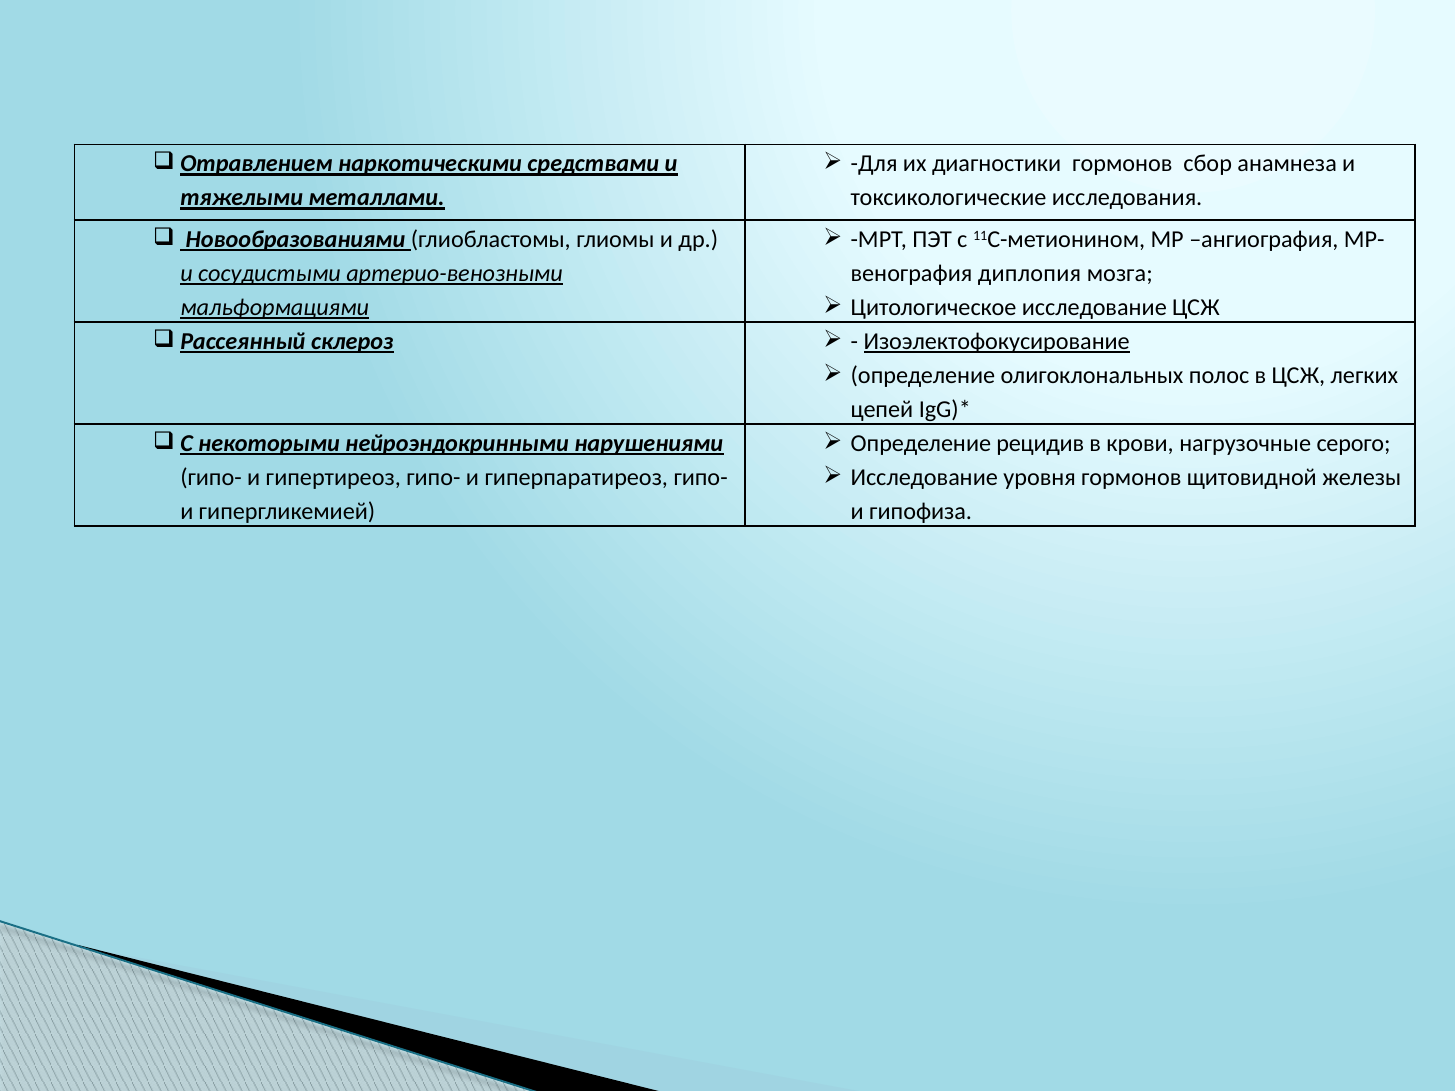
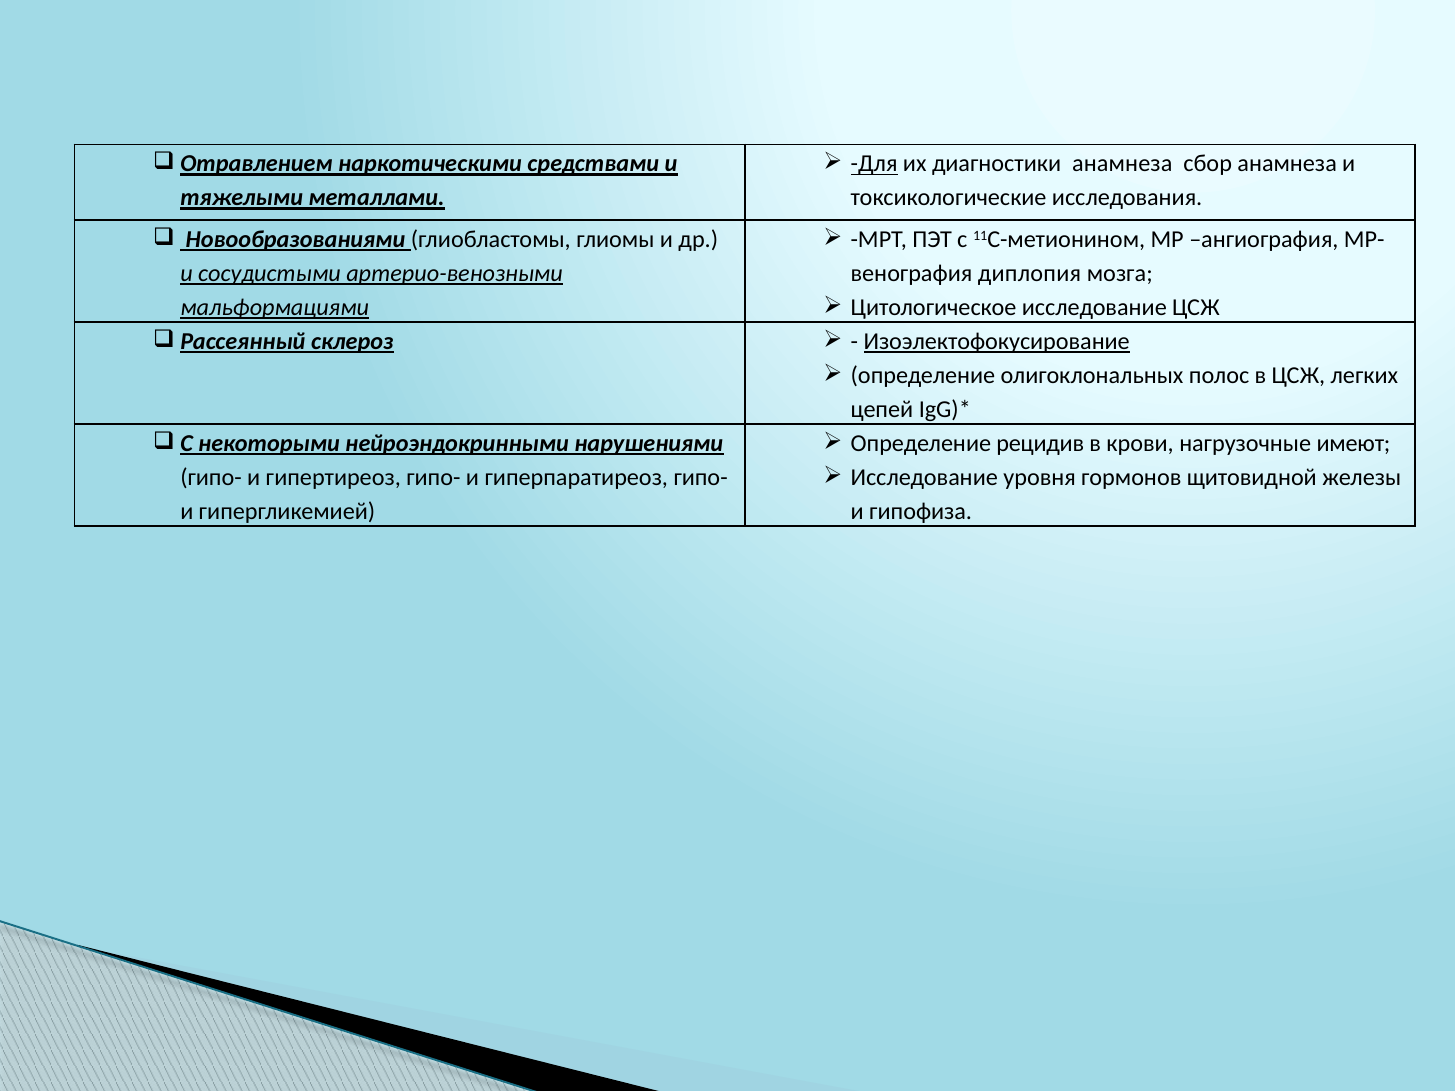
Для underline: none -> present (874, 164)
диагностики гормонов: гормонов -> анамнеза (1122, 164)
серого: серого -> имеют (1353, 444)
